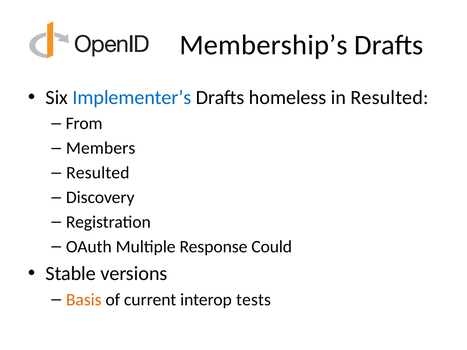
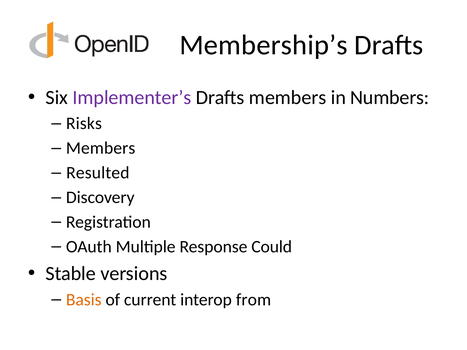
Implementer’s colour: blue -> purple (132, 98)
Drafts homeless: homeless -> members (288, 98)
in Resulted: Resulted -> Numbers (390, 98)
From: From -> Risks (84, 124)
tests: tests -> from (254, 300)
